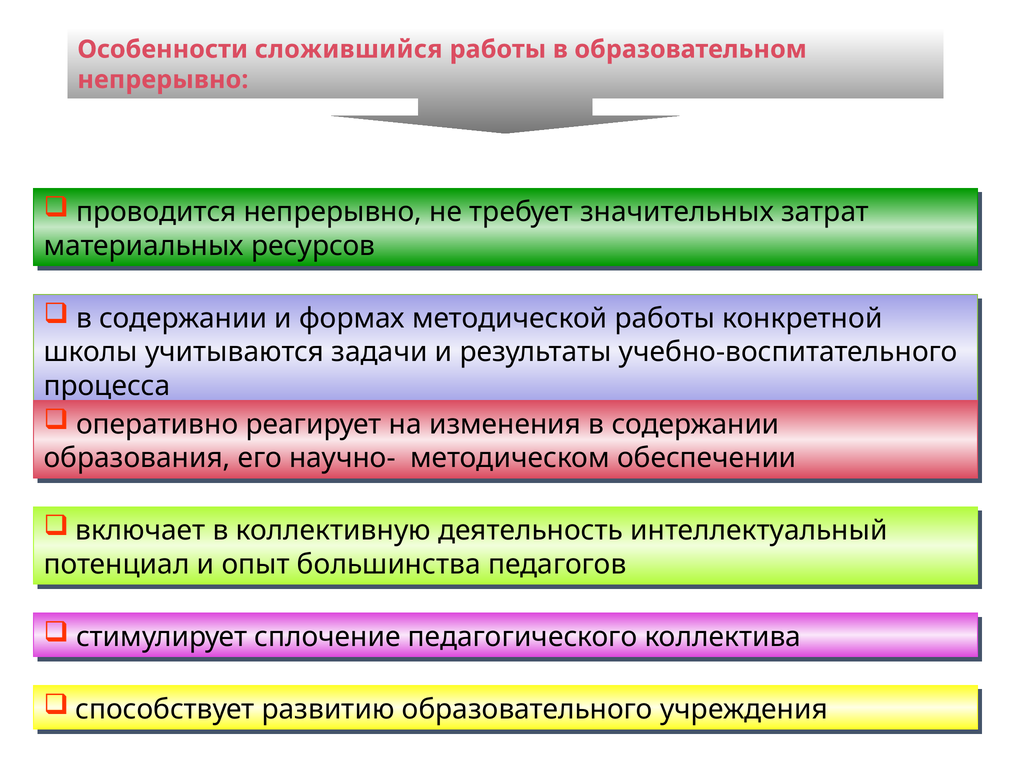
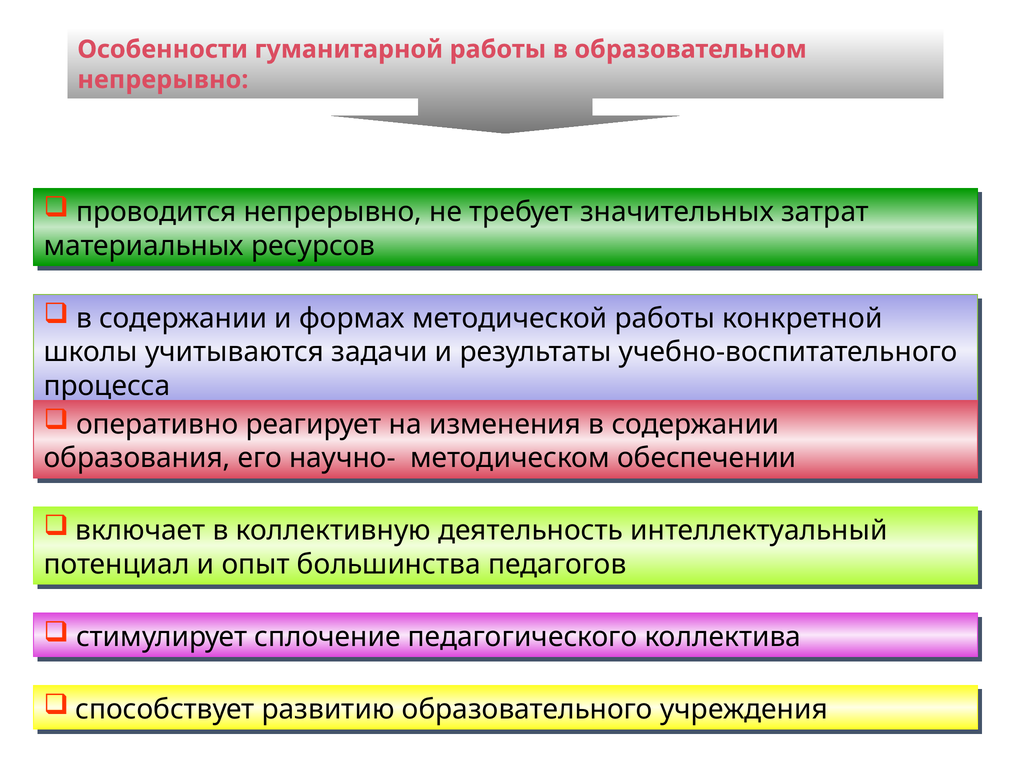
сложившийся: сложившийся -> гуманитарной (349, 49)
